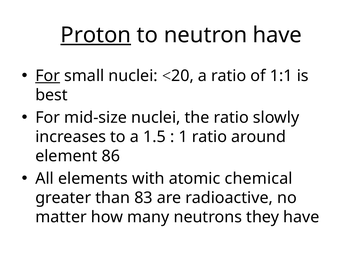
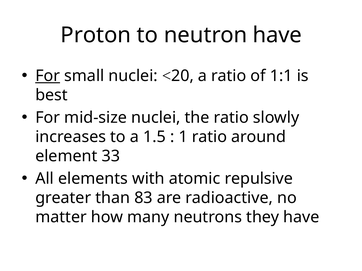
Proton underline: present -> none (96, 35)
86: 86 -> 33 (111, 156)
chemical: chemical -> repulsive (259, 179)
